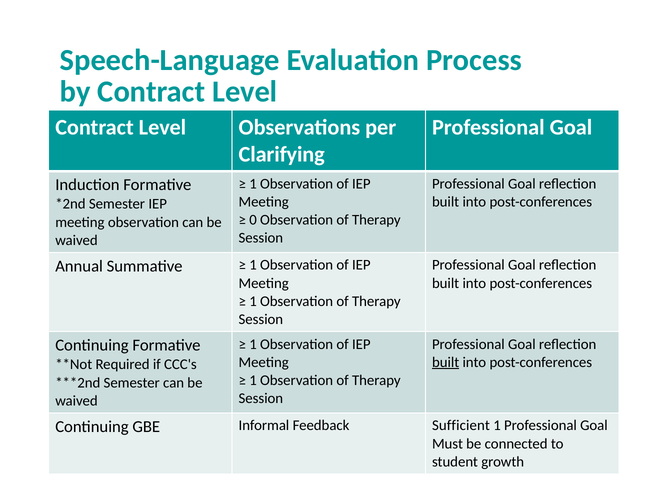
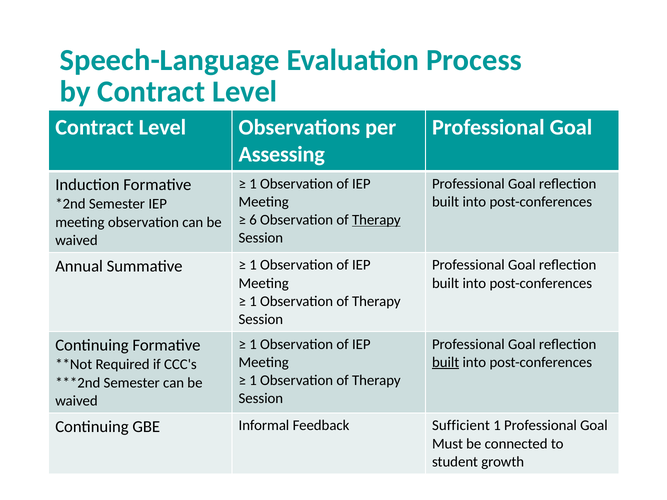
Clarifying: Clarifying -> Assessing (282, 154)
0: 0 -> 6 (253, 220)
Therapy underline: none -> present (376, 220)
